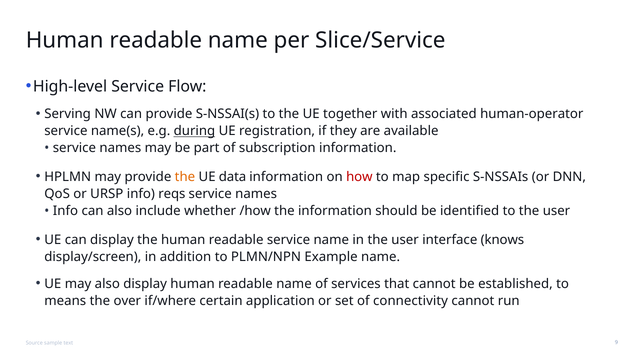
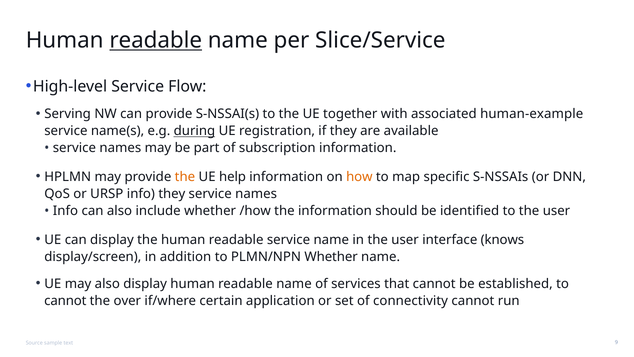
readable underline: none -> present (156, 40)
human-operator: human-operator -> human-example (532, 114)
data: data -> help (233, 177)
how colour: red -> orange (359, 177)
info reqs: reqs -> they (172, 194)
PLMN/NPN Example: Example -> Whether (331, 256)
means: means -> cannot (65, 300)
